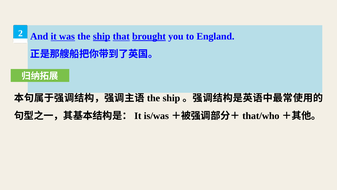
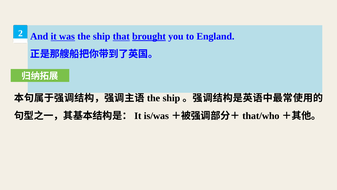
ship underline: present -> none (102, 36)
